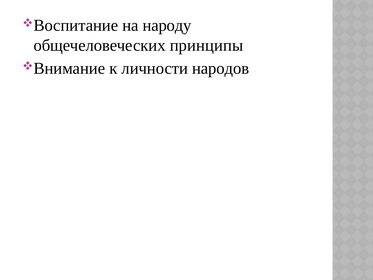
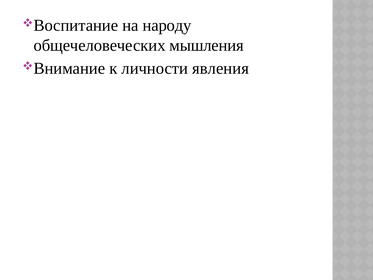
принципы: принципы -> мышления (207, 45)
народов: народов -> явления (221, 68)
